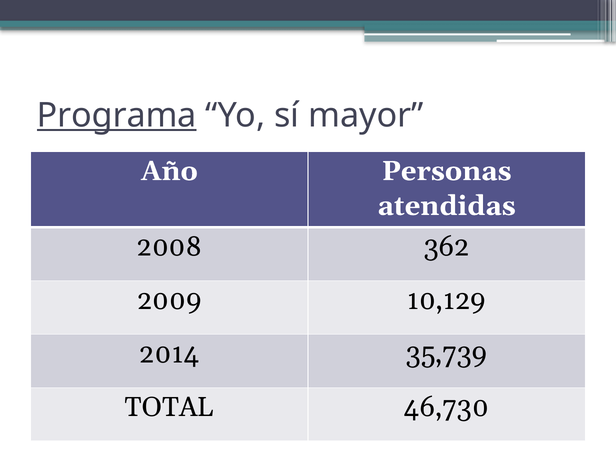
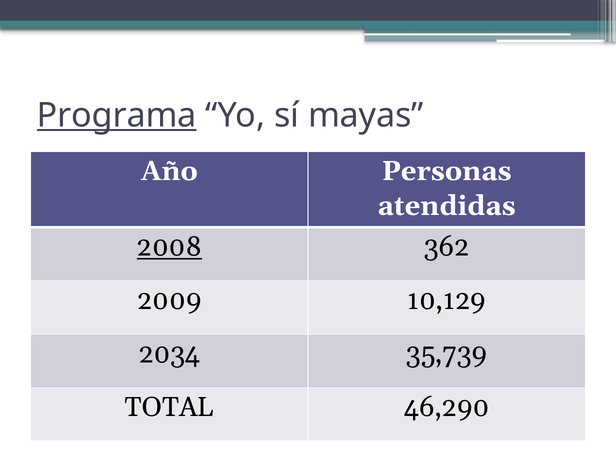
mayor: mayor -> mayas (366, 115)
2008 underline: none -> present (169, 247)
2014: 2014 -> 2034 (169, 354)
46,730: 46,730 -> 46,290 (447, 407)
